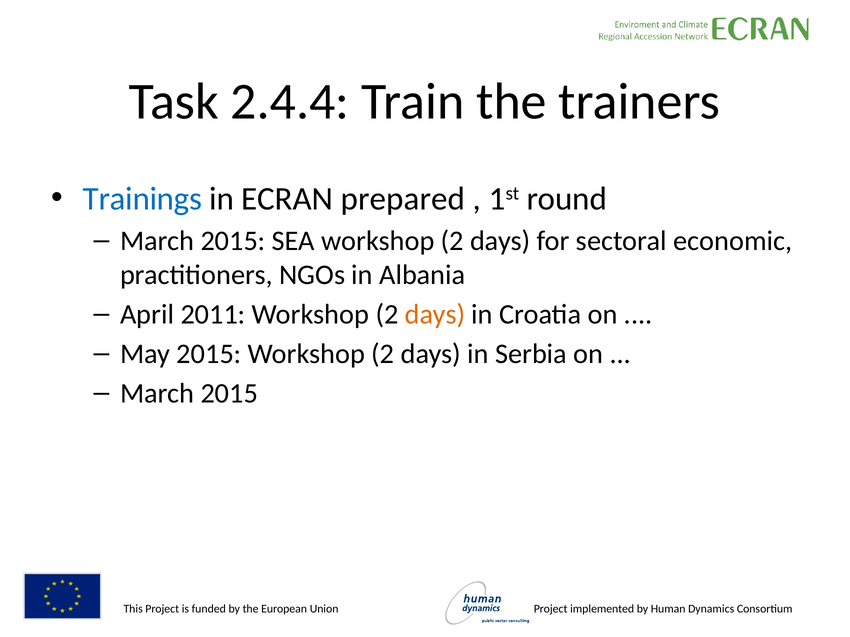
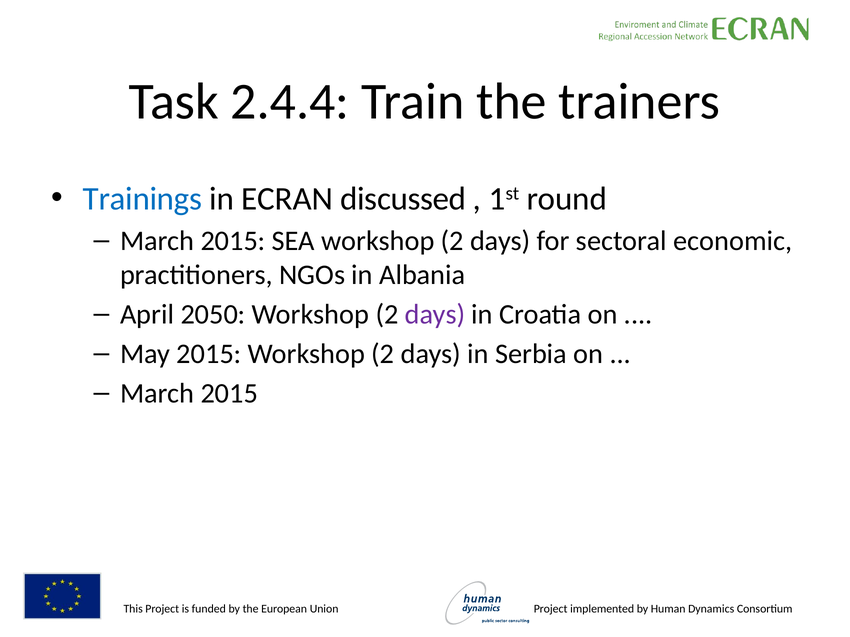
prepared: prepared -> discussed (403, 199)
2011: 2011 -> 2050 (213, 315)
days colour: orange -> purple (435, 315)
